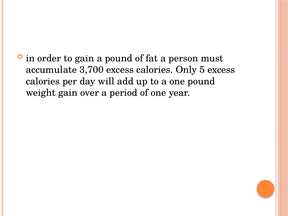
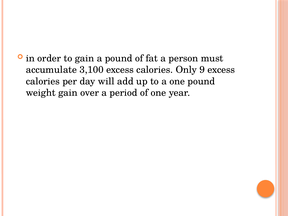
3,700: 3,700 -> 3,100 (92, 70)
5: 5 -> 9 (202, 70)
